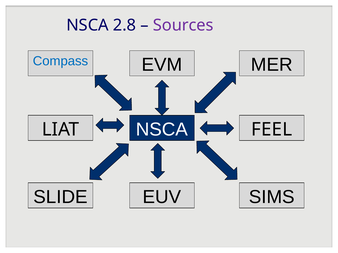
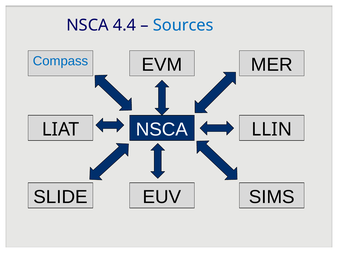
2.8: 2.8 -> 4.4 (125, 25)
Sources colour: purple -> blue (183, 25)
FEEL: FEEL -> LLIN (272, 130)
